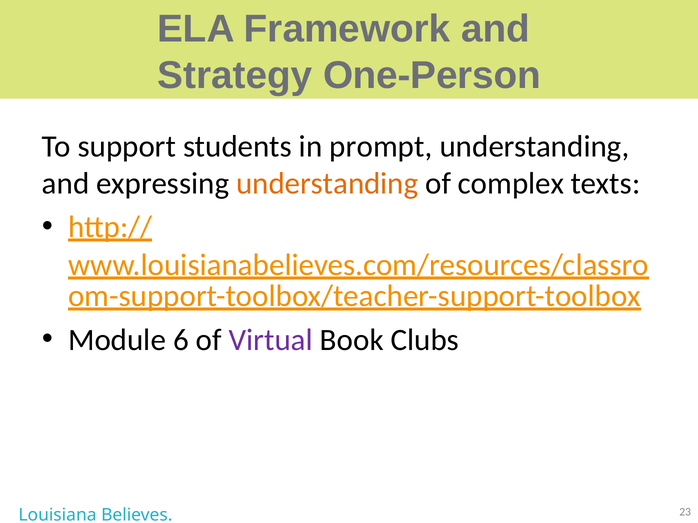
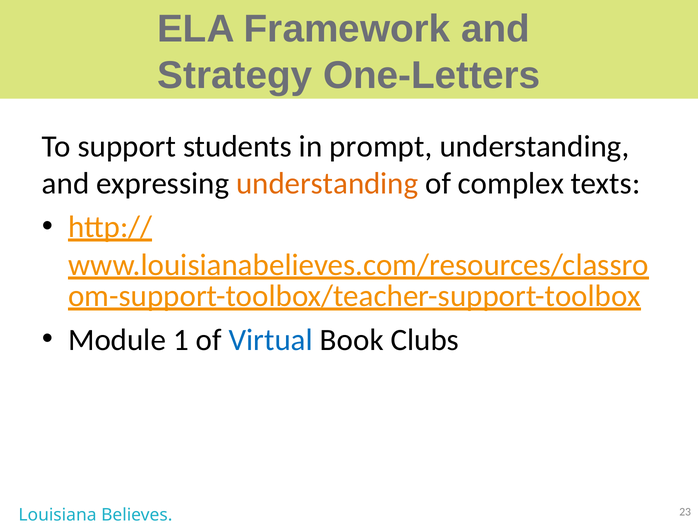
One-Person: One-Person -> One-Letters (432, 75)
6: 6 -> 1 (181, 340)
Virtual colour: purple -> blue (271, 340)
